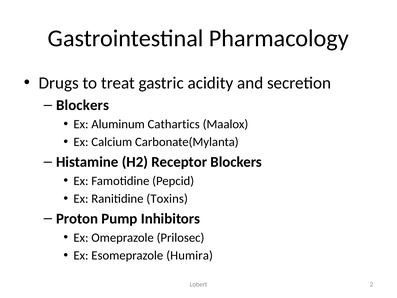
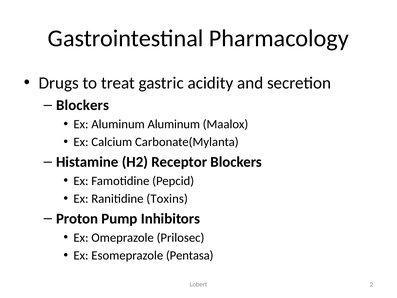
Aluminum Cathartics: Cathartics -> Aluminum (174, 124)
Humira: Humira -> Pentasa (190, 255)
